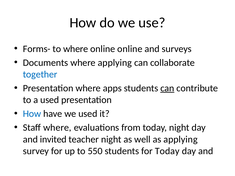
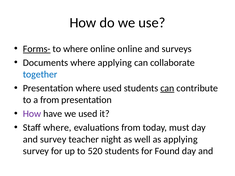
Forms- underline: none -> present (37, 49)
where apps: apps -> used (112, 88)
a used: used -> from (50, 100)
How colour: blue -> purple (32, 114)
today night: night -> must (179, 128)
and invited: invited -> survey (53, 139)
550: 550 -> 520 (95, 151)
for Today: Today -> Found (167, 151)
